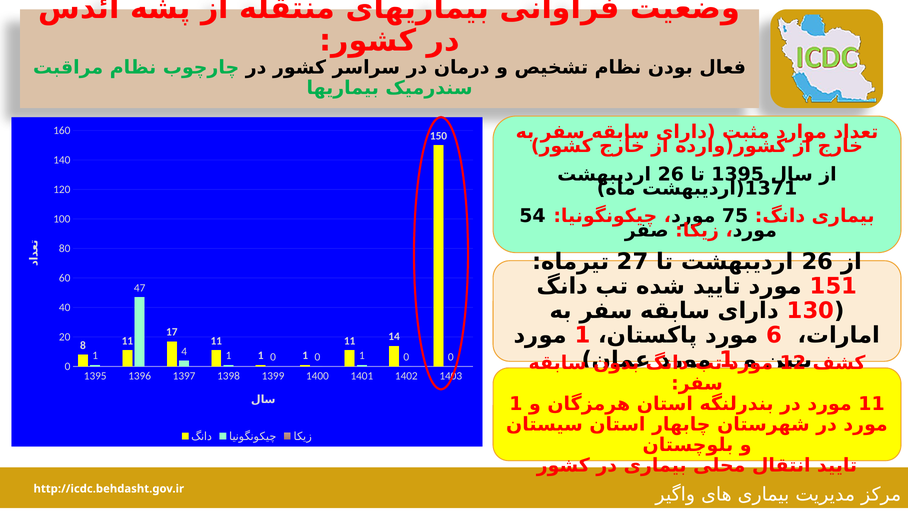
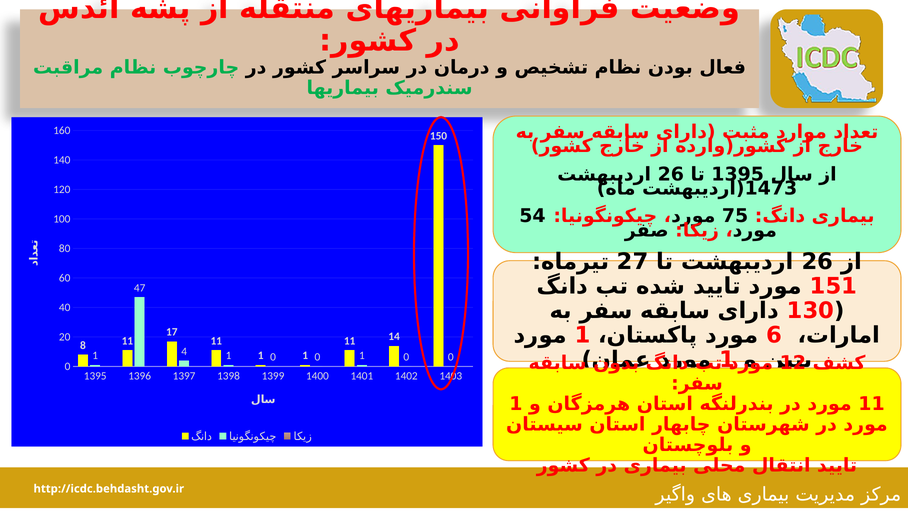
1371: 1371 -> 1473 (771, 188)
